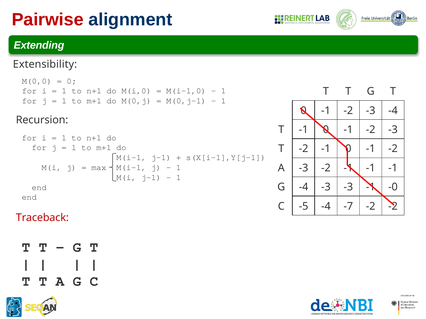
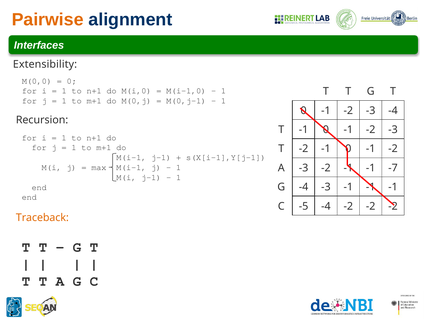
Pairwise colour: red -> orange (48, 20)
Extending: Extending -> Interfaces (39, 46)
-1 -1 -1: -1 -> -7 (393, 168)
-3 -3: -3 -> -1 (348, 187)
-0: -0 -> -1 (393, 187)
-4 -7: -7 -> -2 (348, 207)
Traceback colour: red -> orange (42, 218)
